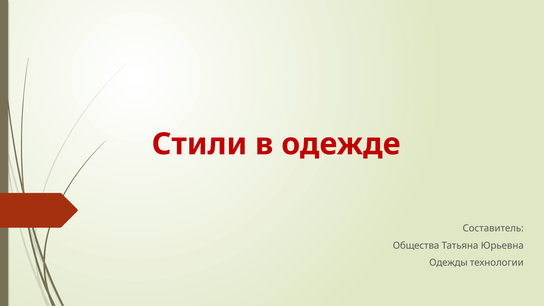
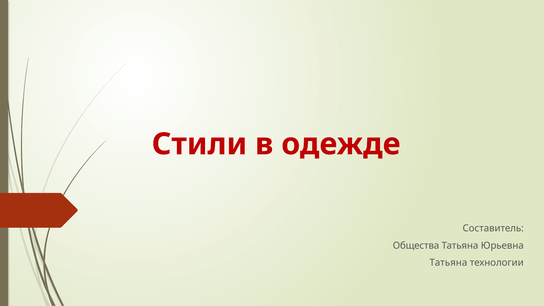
Одежды: Одежды -> Татьяна (448, 263)
